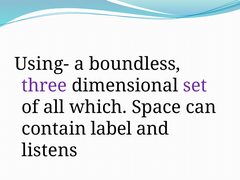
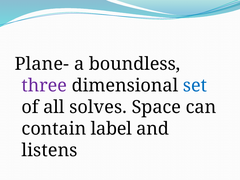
Using-: Using- -> Plane- (42, 64)
set colour: purple -> blue (195, 86)
which: which -> solves (98, 107)
